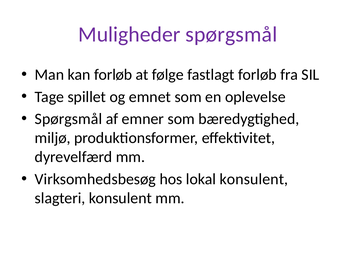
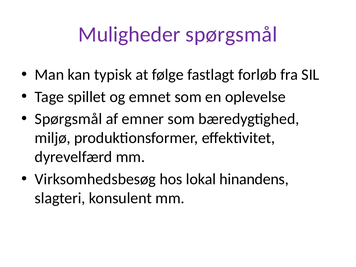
kan forløb: forløb -> typisk (113, 75)
lokal konsulent: konsulent -> hinandens (254, 179)
